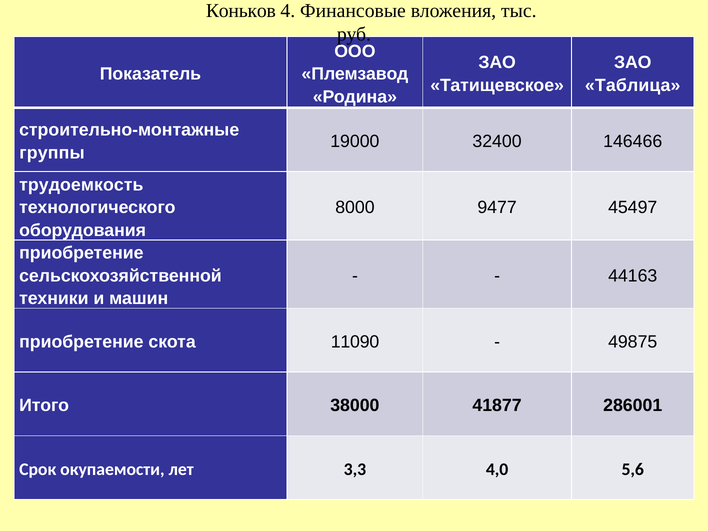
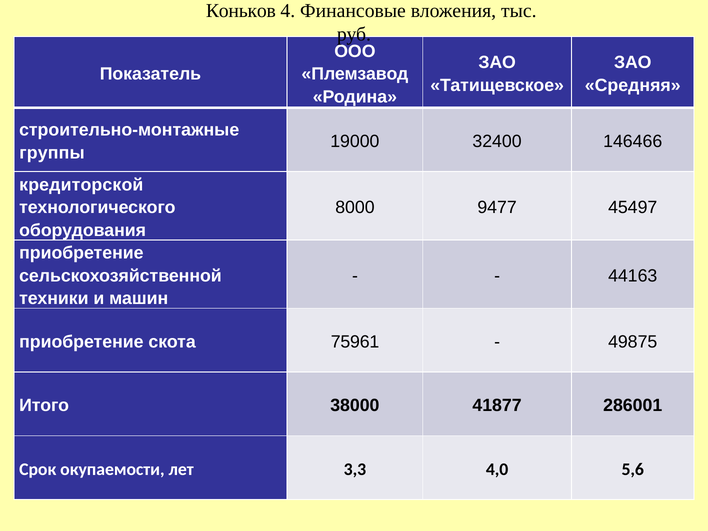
Таблица: Таблица -> Средняя (633, 85)
трудоемкость: трудоемкость -> кредиторской (81, 185)
11090: 11090 -> 75961 (355, 342)
